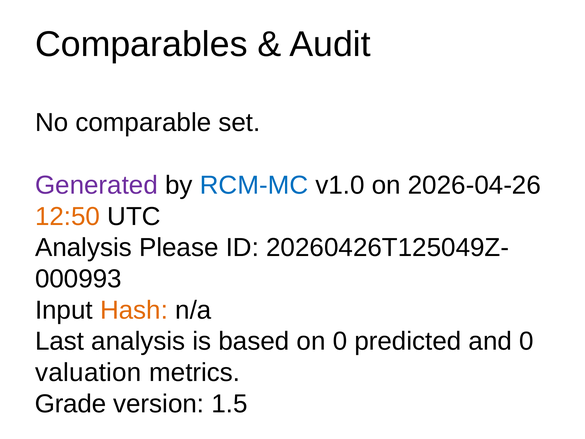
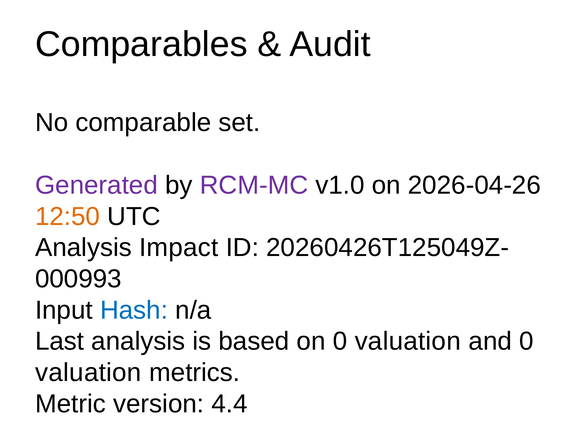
RCM-MC colour: blue -> purple (254, 185)
Please: Please -> Impact (179, 248)
Hash colour: orange -> blue (134, 310)
on 0 predicted: predicted -> valuation (408, 341)
Grade: Grade -> Metric (70, 404)
1.5: 1.5 -> 4.4 (229, 404)
